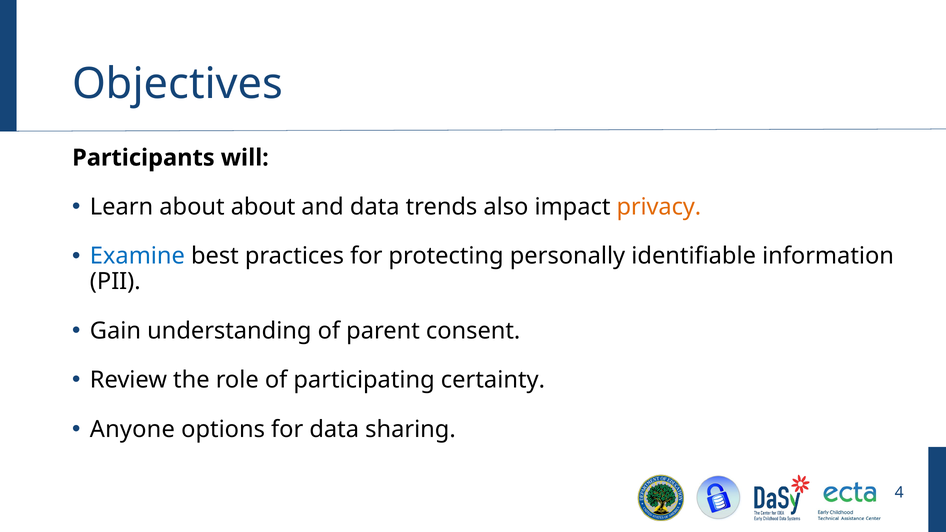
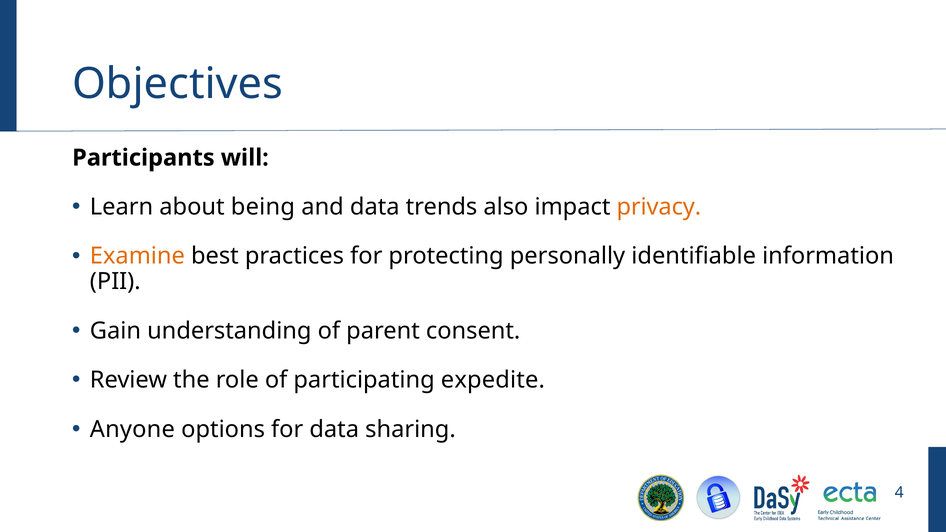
about about: about -> being (263, 207)
Examine colour: blue -> orange (137, 256)
certainty: certainty -> expedite (493, 380)
